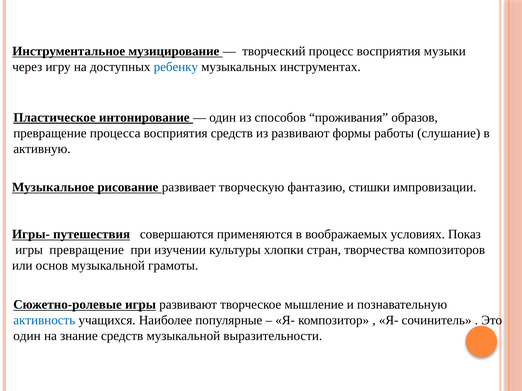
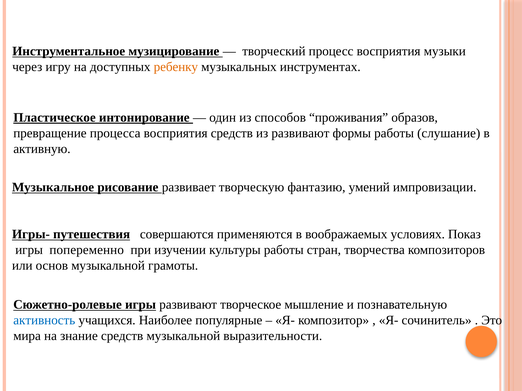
ребенку colour: blue -> orange (176, 67)
стишки: стишки -> умений (369, 187)
игры превращение: превращение -> попеременно (87, 250)
культуры хлопки: хлопки -> работы (284, 250)
один: один -> мира (27, 336)
